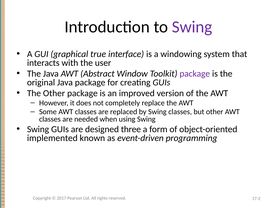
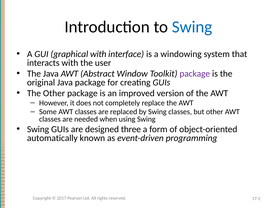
Swing colour: purple -> blue (192, 27)
graphical true: true -> with (98, 54)
implemented: implemented -> automatically (52, 138)
